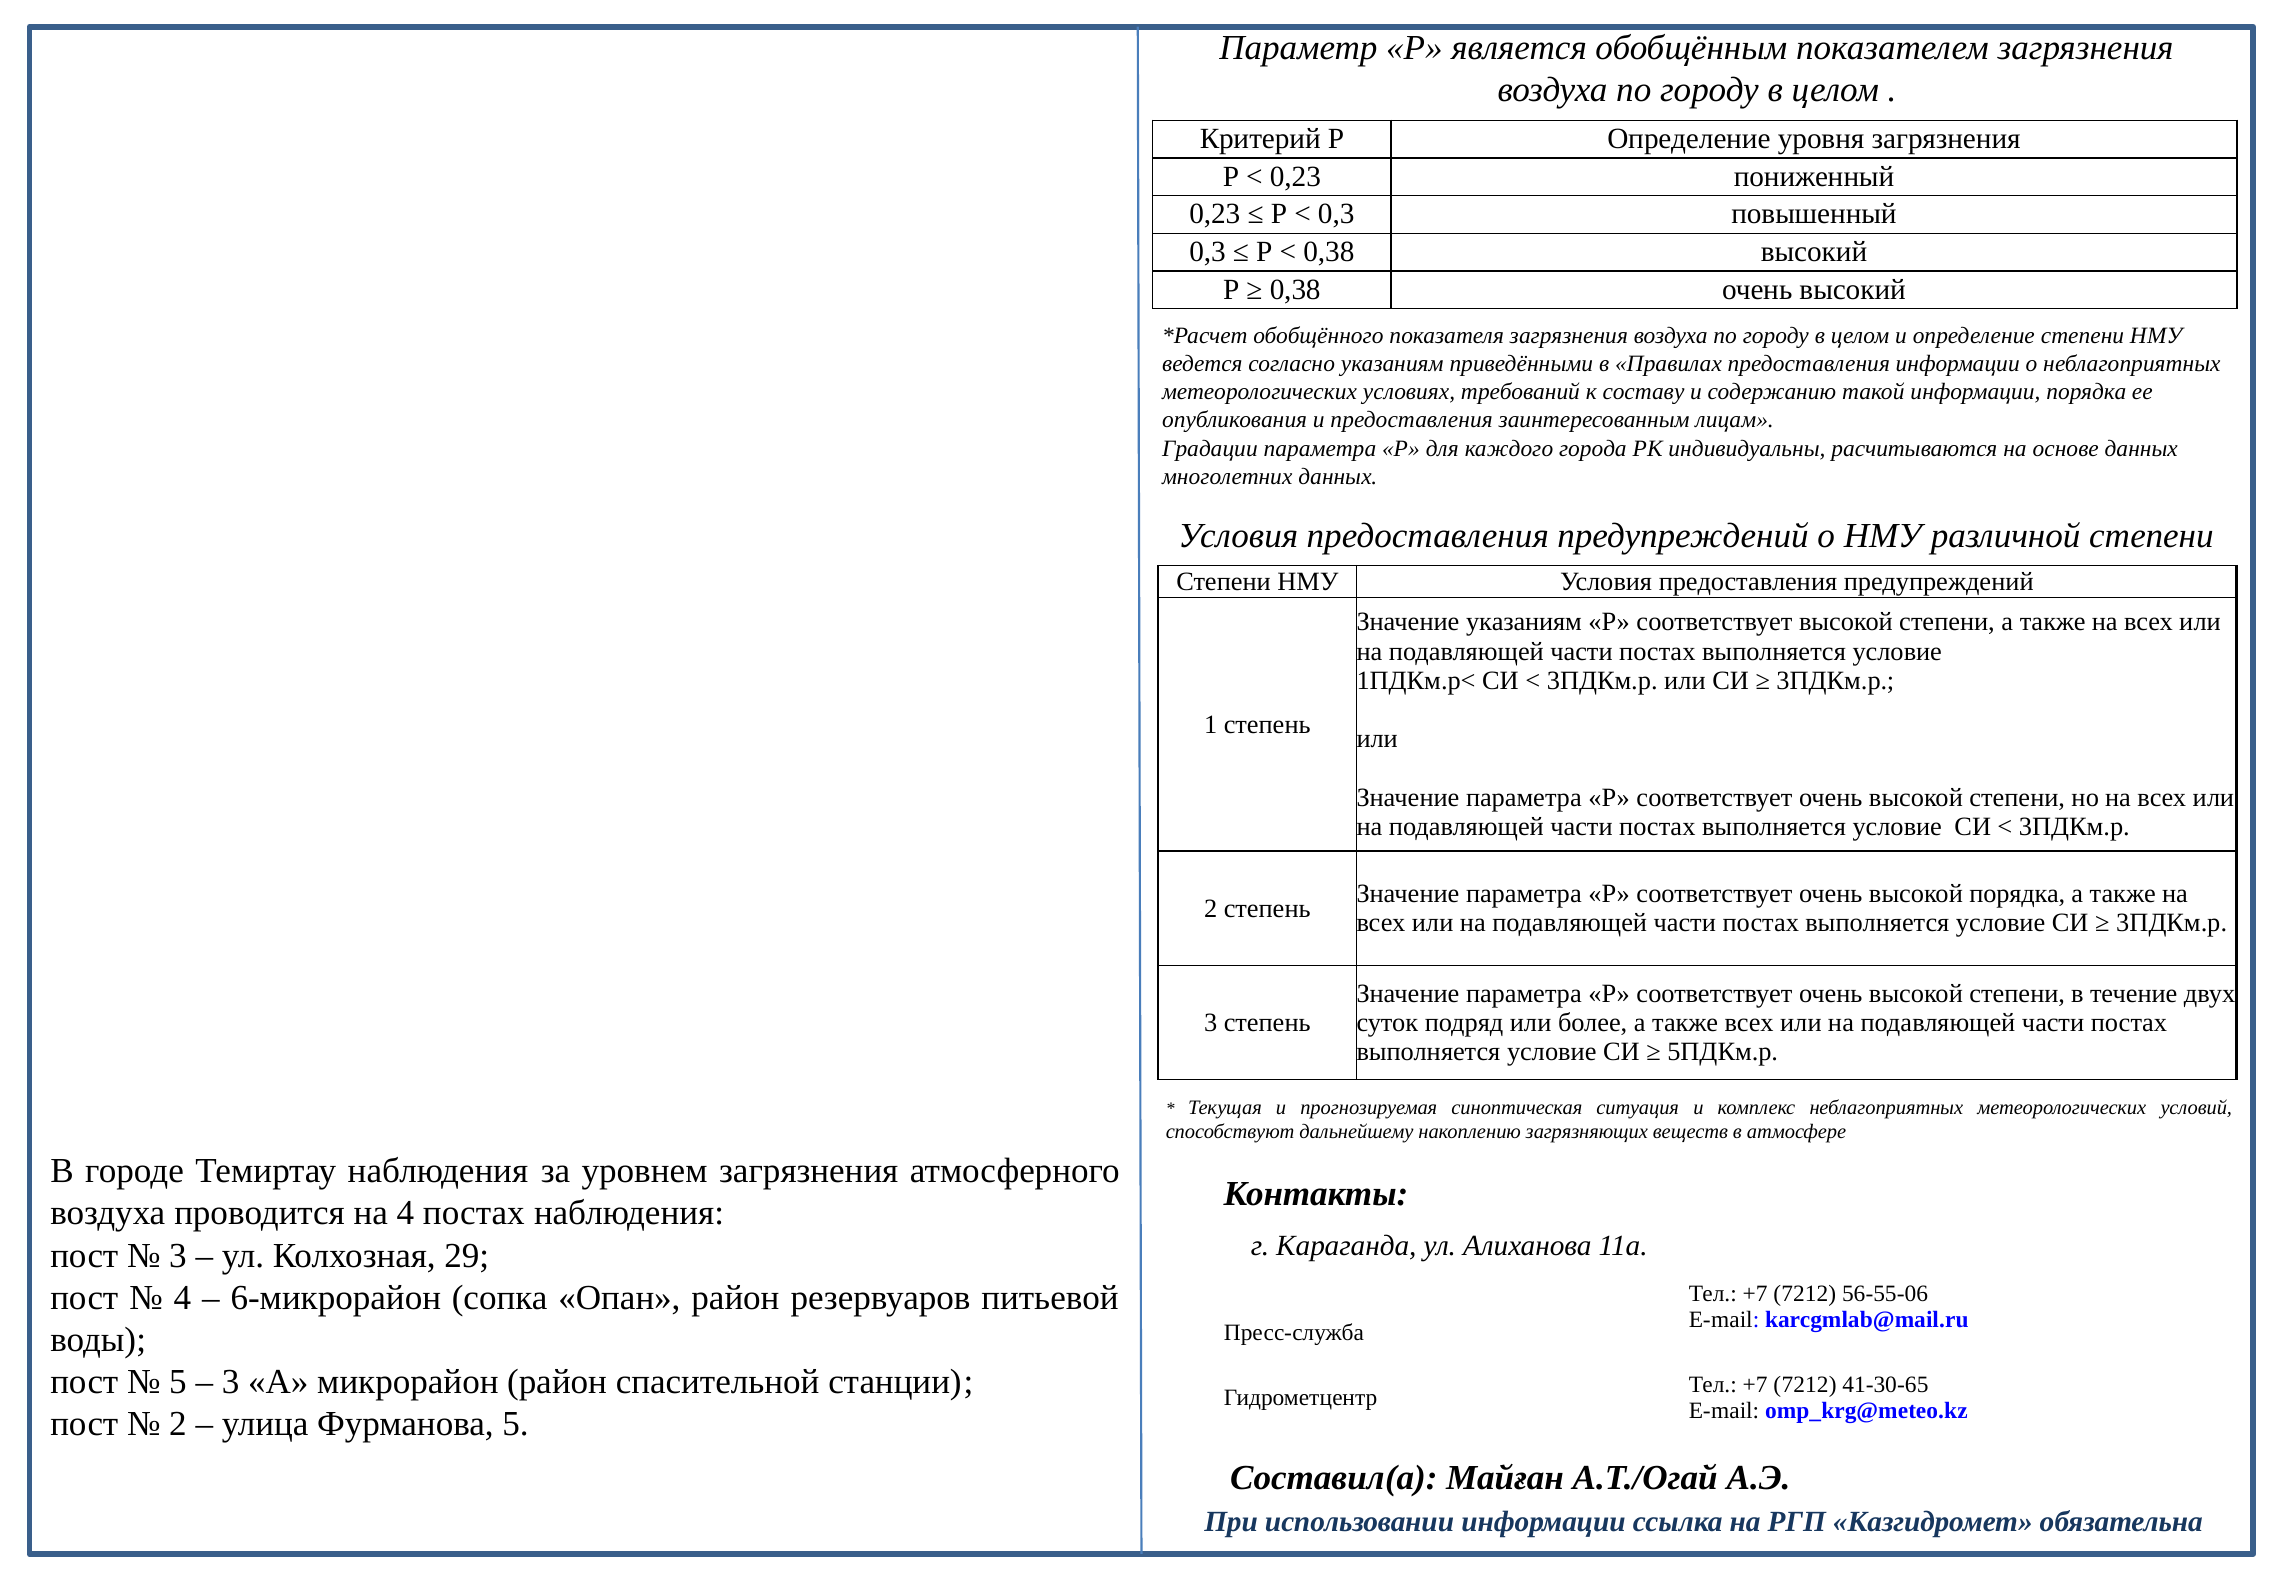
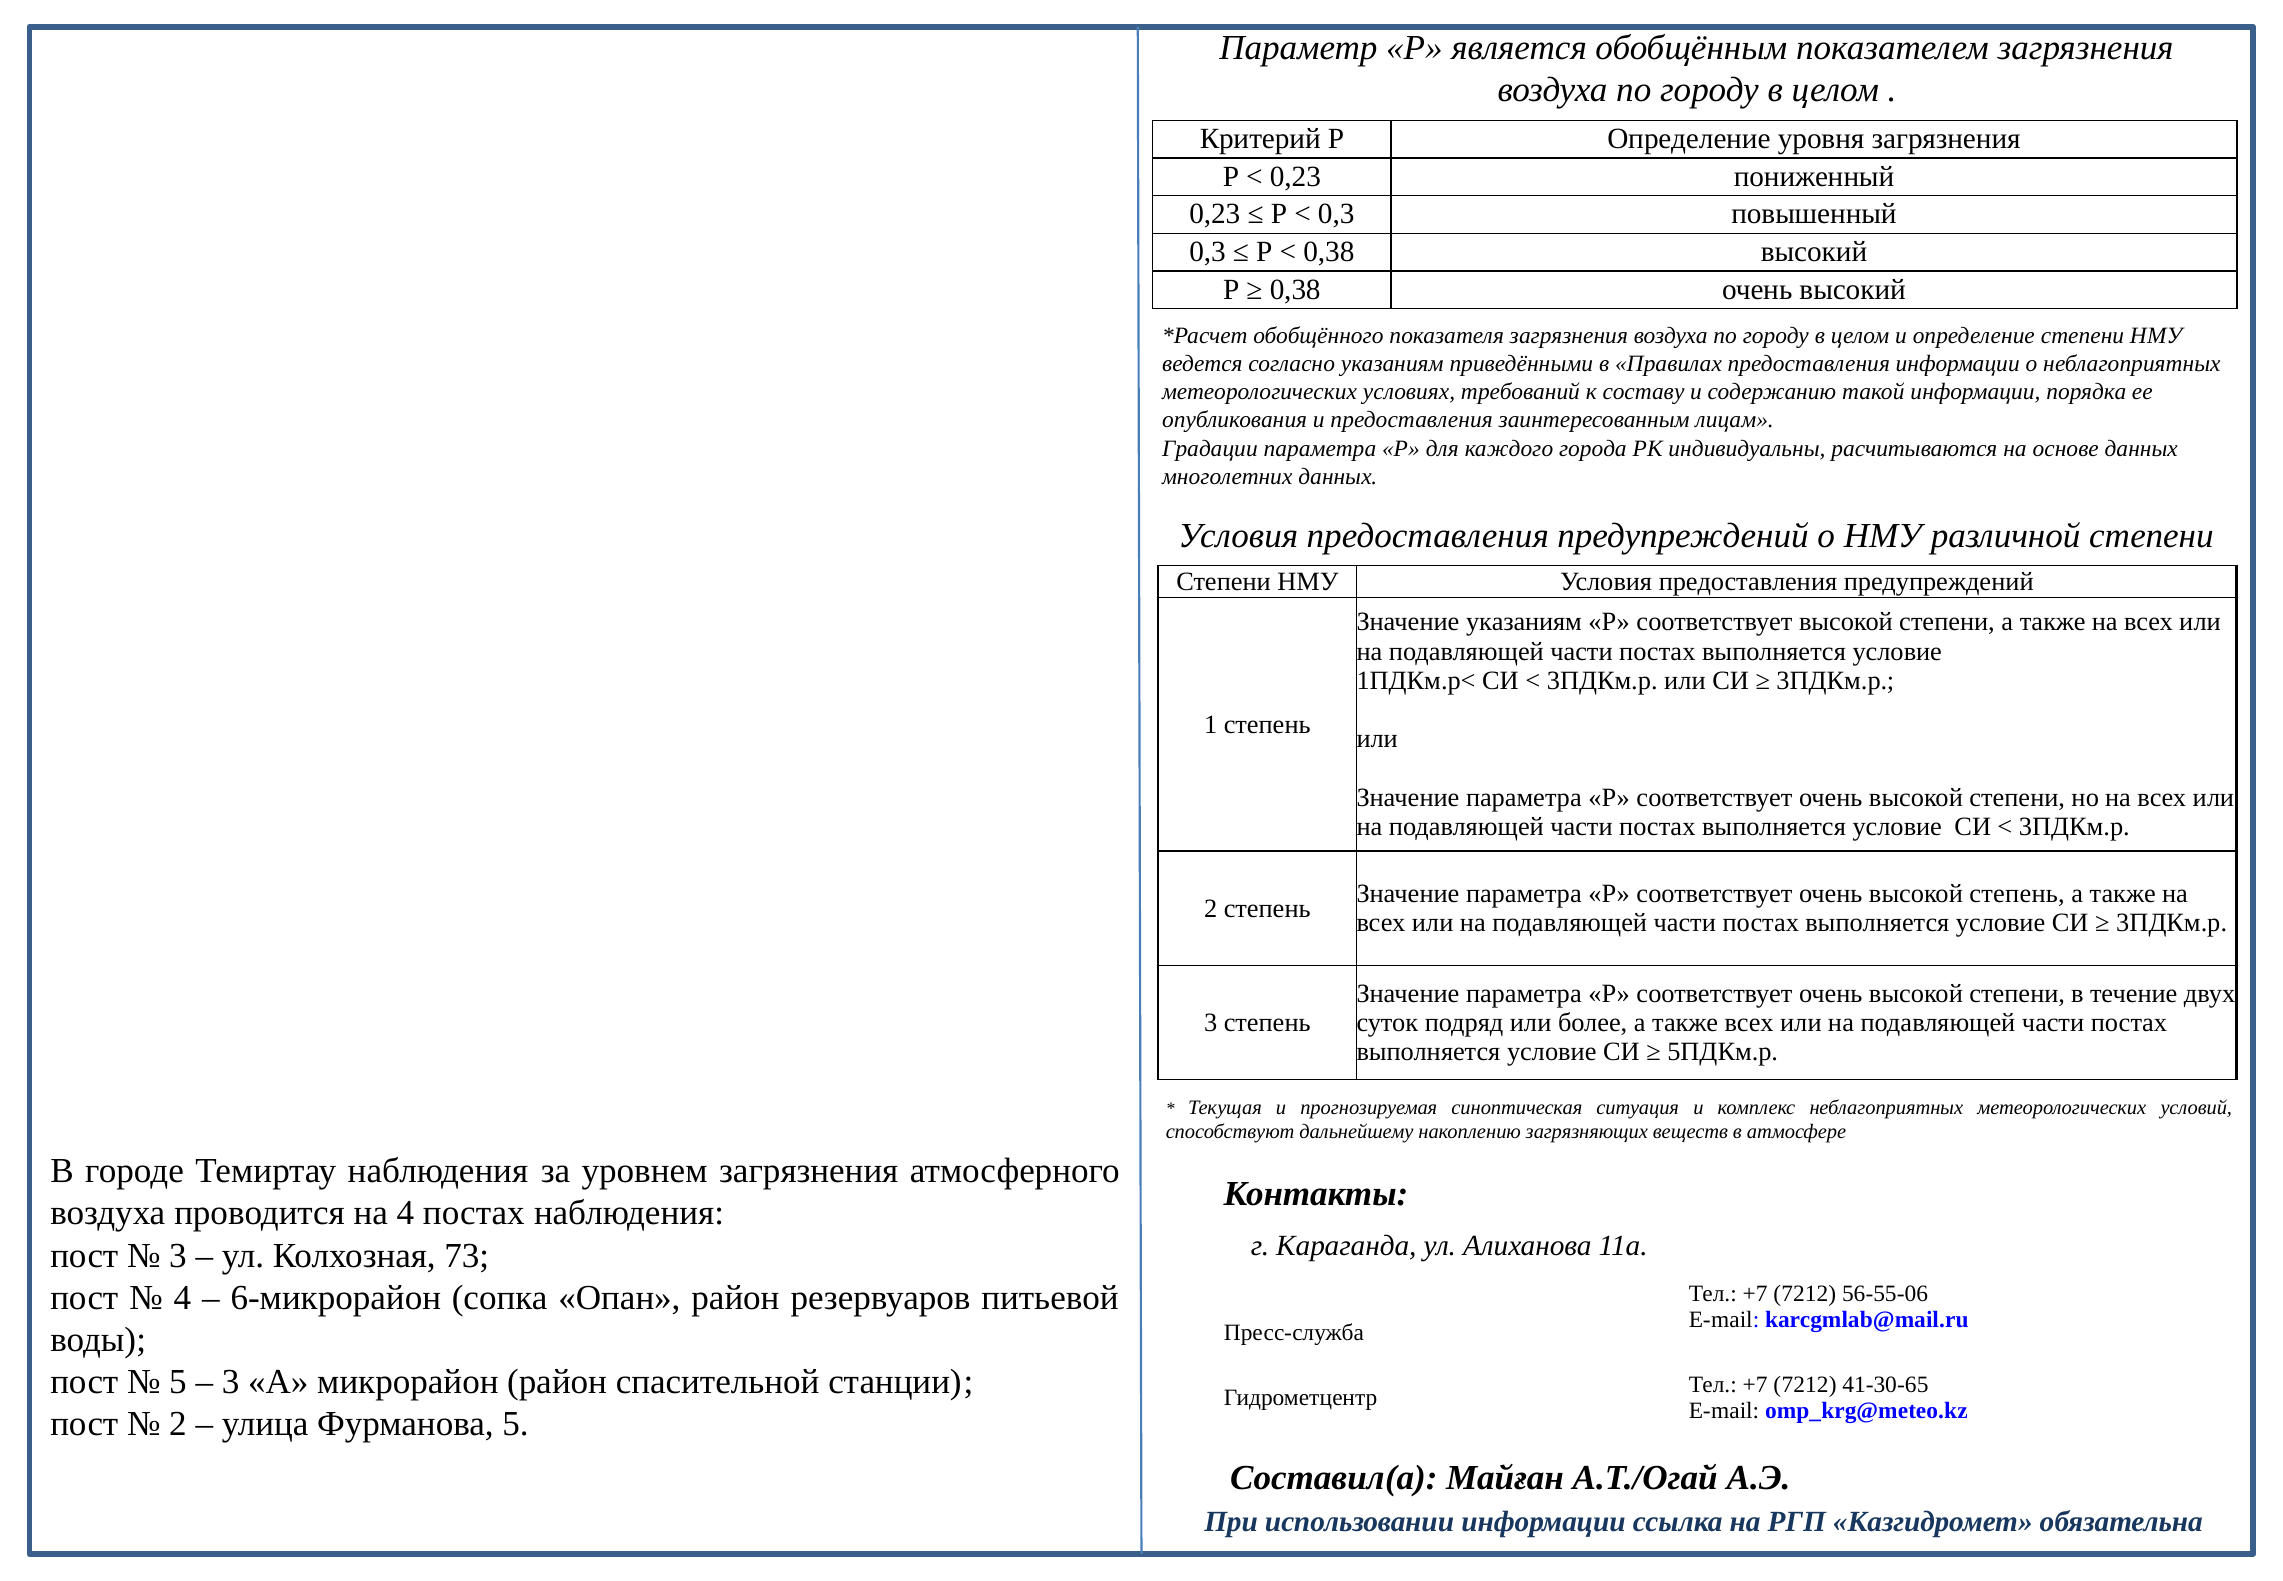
высокой порядка: порядка -> степень (2017, 894)
29: 29 -> 73 (467, 1255)
